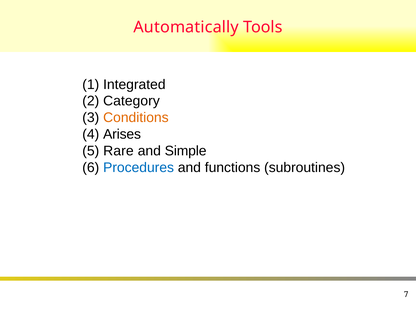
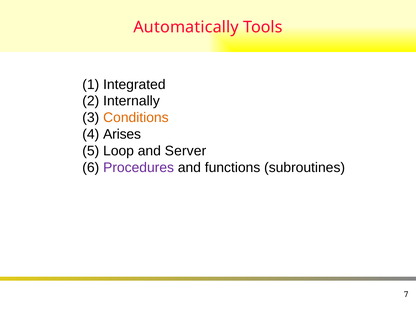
Category: Category -> Internally (131, 101)
Rare: Rare -> Loop (119, 151)
Simple: Simple -> Server (185, 151)
Procedures colour: blue -> purple (139, 168)
